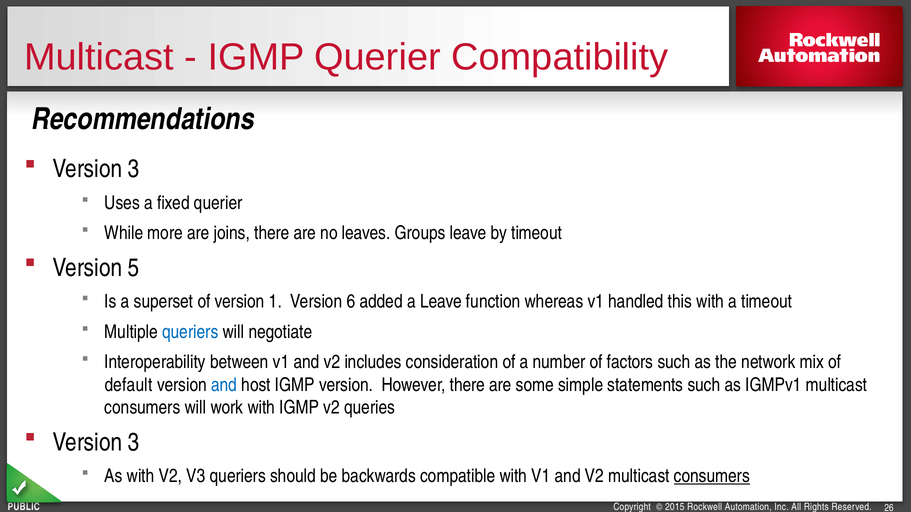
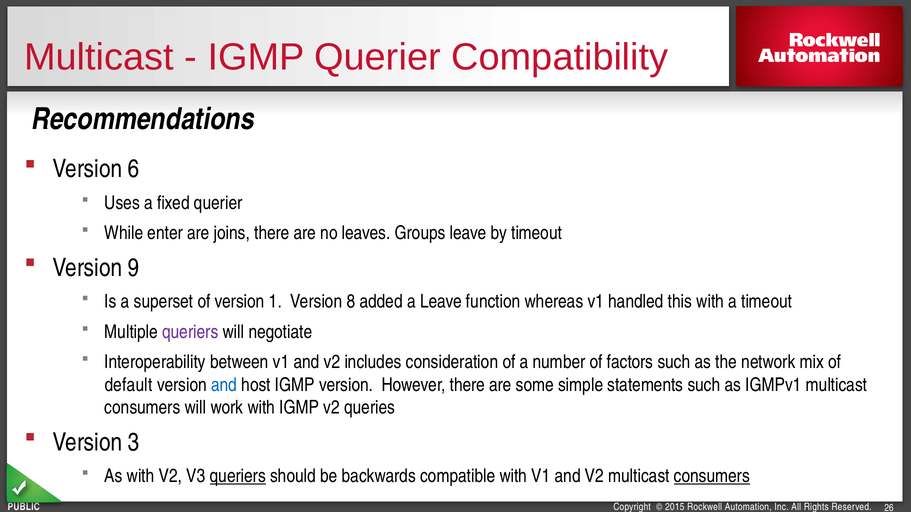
3: 3 -> 6 (134, 169)
more: more -> enter (165, 233)
5: 5 -> 9 (134, 268)
6: 6 -> 8 (351, 302)
queriers colour: blue -> purple (190, 332)
queriers underline: none -> present (238, 476)
